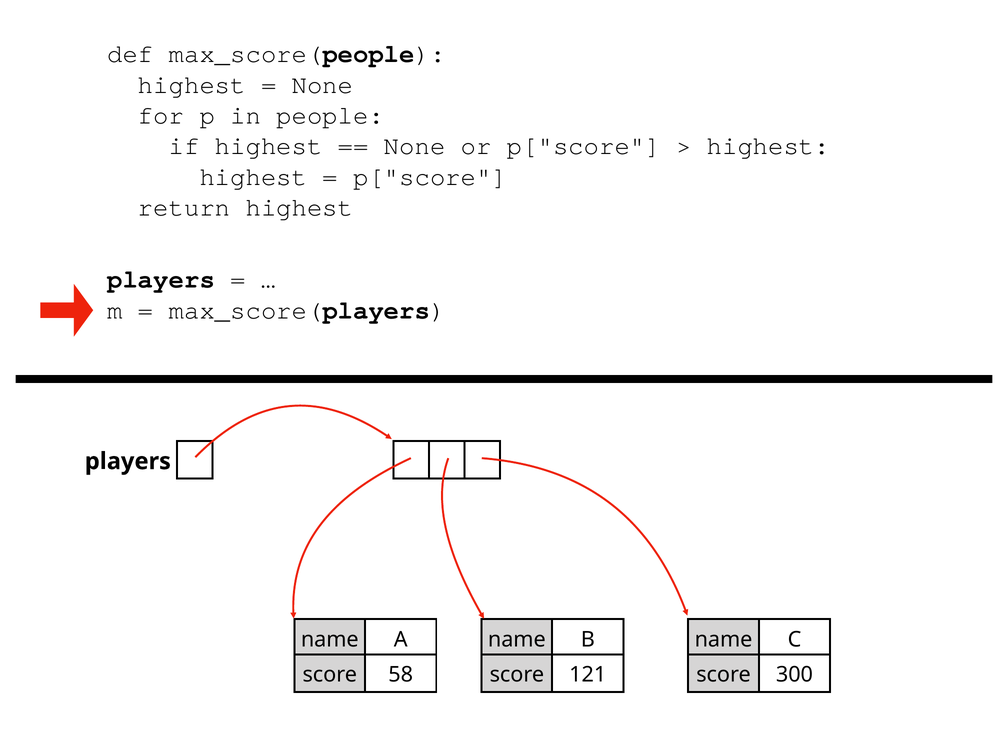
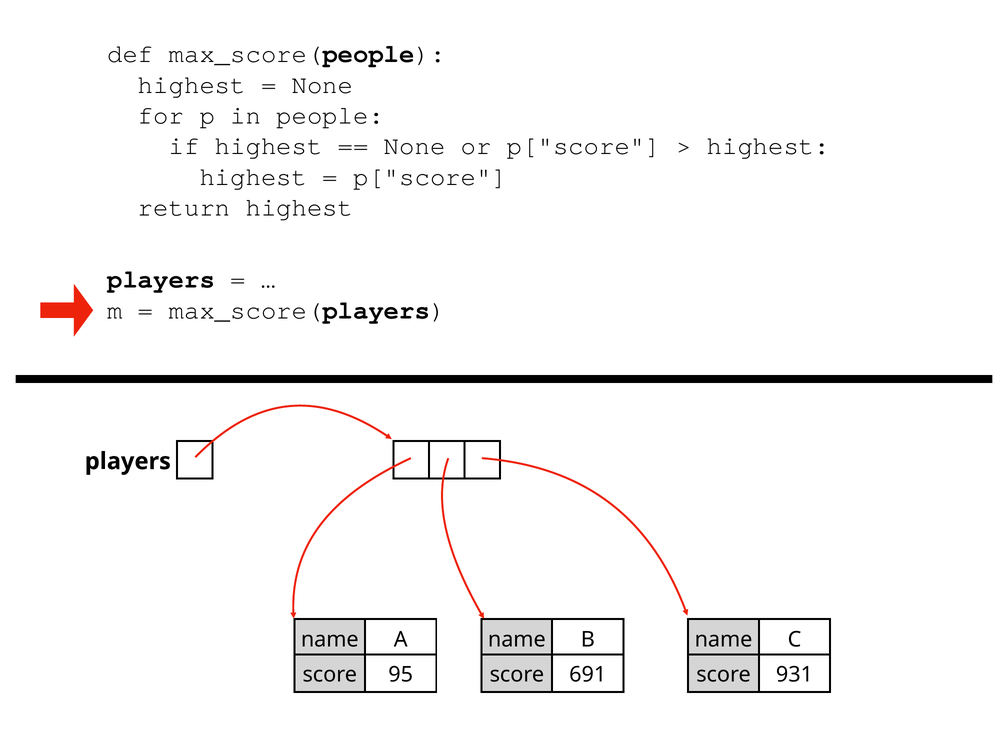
58: 58 -> 95 (401, 675)
121: 121 -> 691 (588, 675)
300: 300 -> 931 (794, 675)
